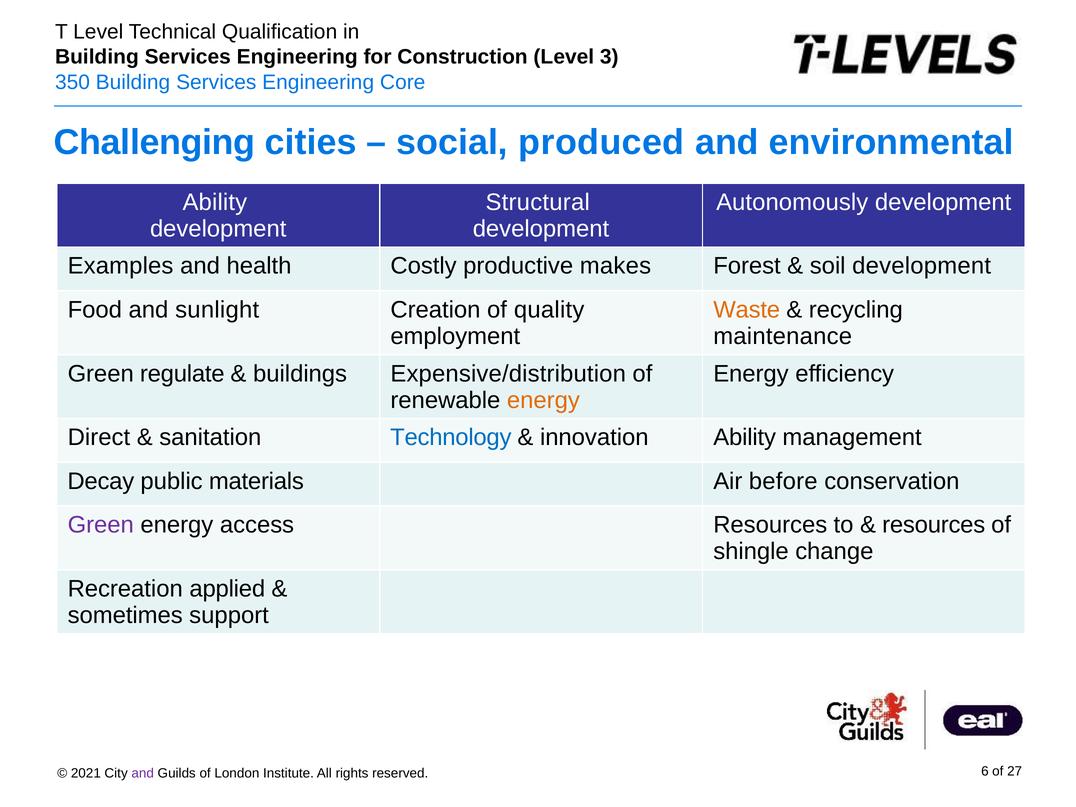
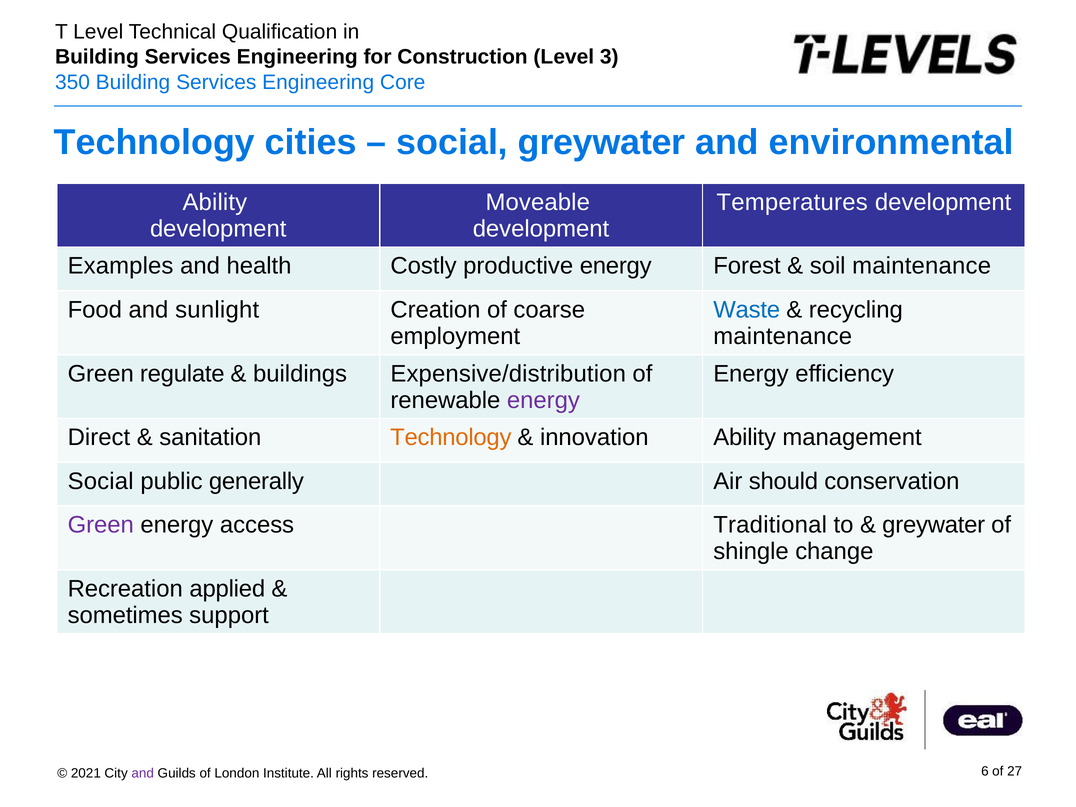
Challenging: Challenging -> Technology (154, 143)
social produced: produced -> greywater (602, 143)
Structural: Structural -> Moveable (538, 202)
Autonomously: Autonomously -> Temperatures (792, 202)
productive makes: makes -> energy (616, 266)
soil development: development -> maintenance (922, 266)
quality: quality -> coarse (549, 310)
Waste colour: orange -> blue (747, 310)
energy colour: orange -> purple (543, 400)
Technology colour: blue -> orange (451, 438)
Decay: Decay -> Social (101, 481)
materials: materials -> generally (256, 481)
before: before -> should (783, 481)
access Resources: Resources -> Traditional (770, 525)
resources: resources -> greywater (934, 525)
